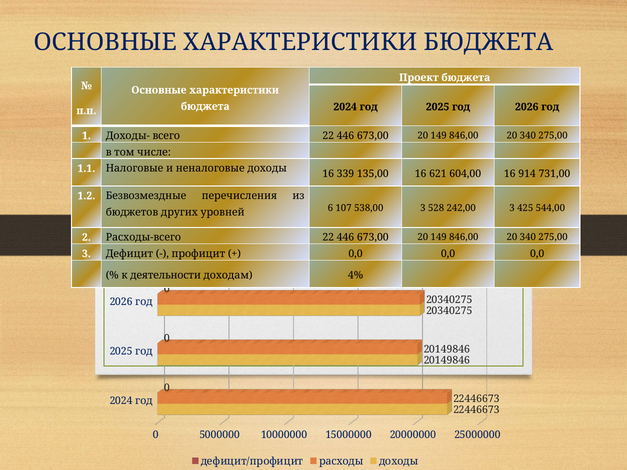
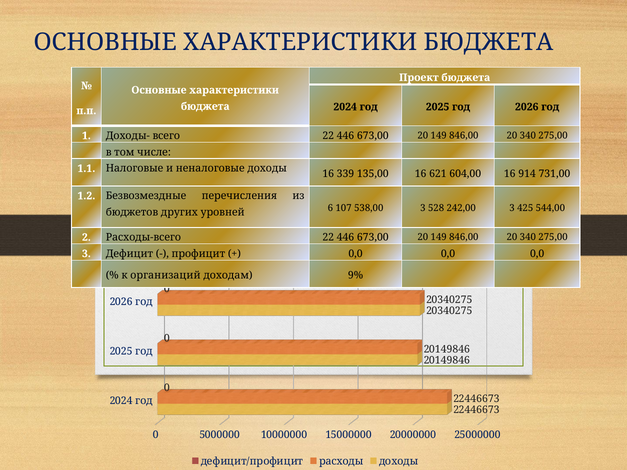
деятельности: деятельности -> организаций (165, 276)
4%: 4% -> 9% (356, 276)
